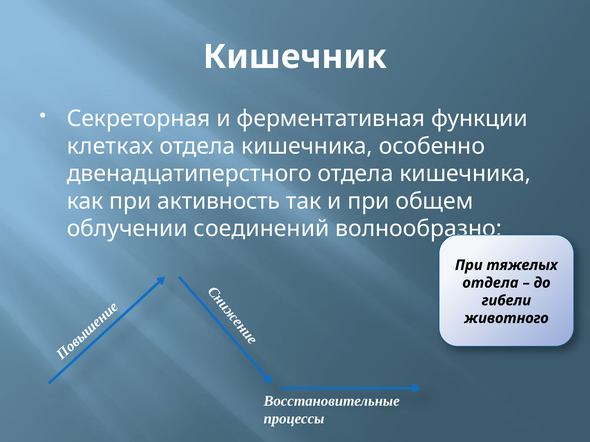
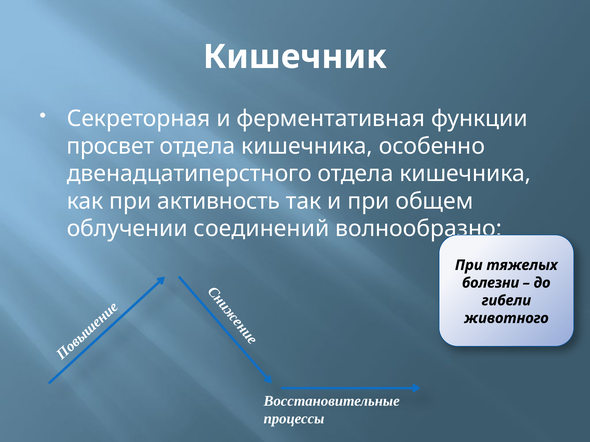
клетках: клетках -> просвет (110, 146)
отдела: отдела -> болезни (491, 283)
